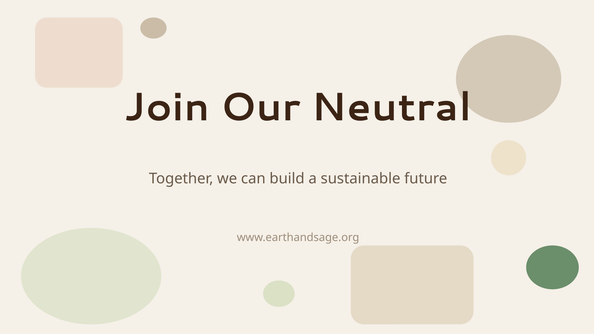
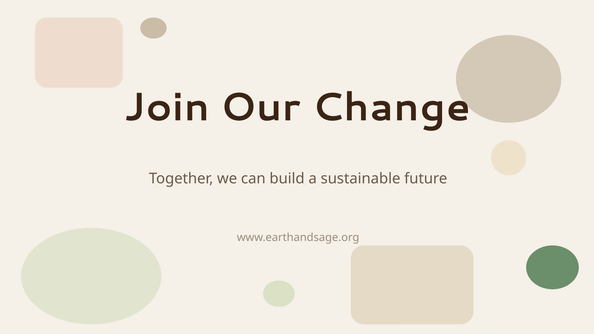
Neutral: Neutral -> Change (391, 108)
